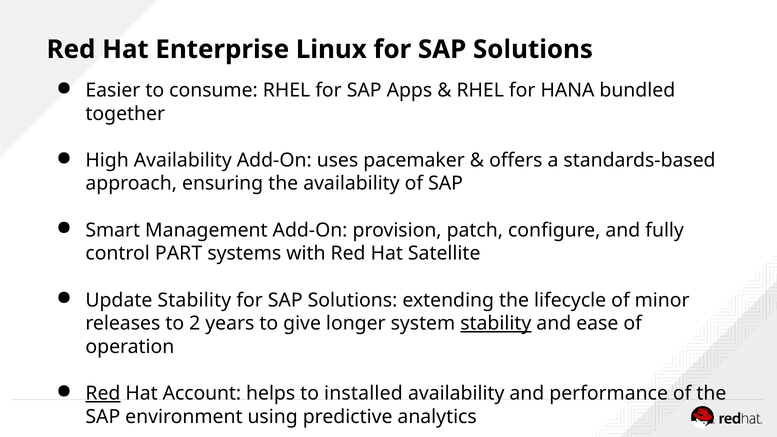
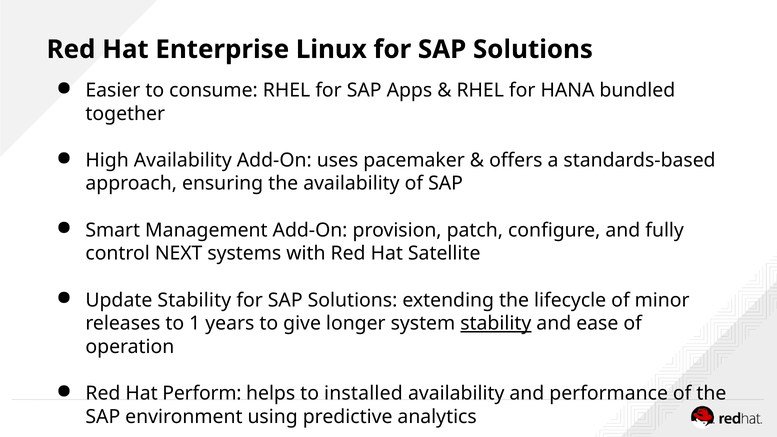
PART: PART -> NEXT (179, 254)
2: 2 -> 1 (195, 323)
Red underline: present -> none (103, 393)
Account: Account -> Perform (202, 393)
